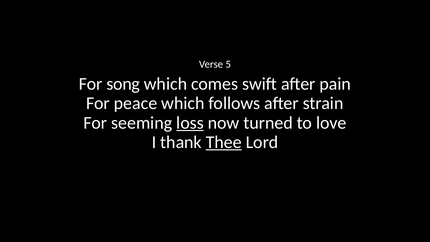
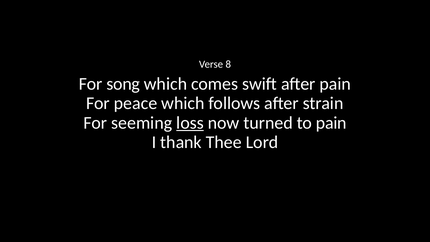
5: 5 -> 8 (228, 64)
to love: love -> pain (331, 123)
Thee underline: present -> none (224, 142)
